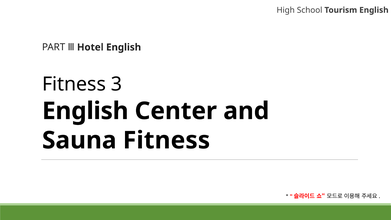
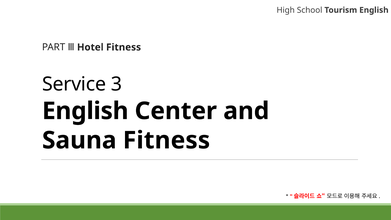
Hotel English: English -> Fitness (124, 47)
Fitness: Fitness -> Service (74, 84)
